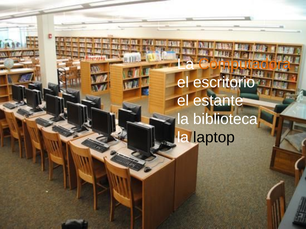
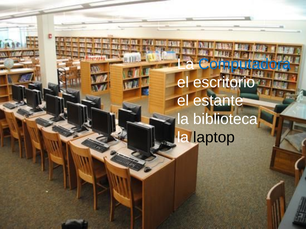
Computadora colour: orange -> blue (245, 64)
